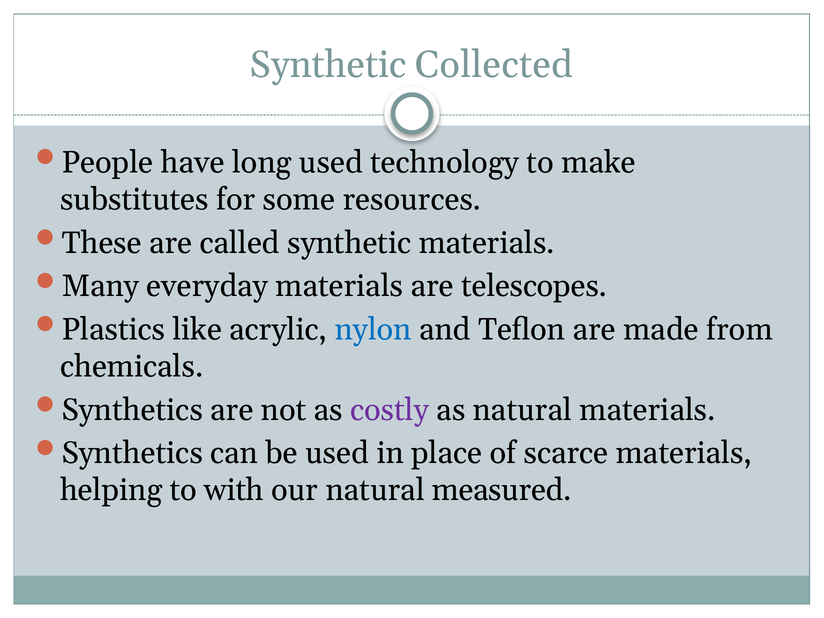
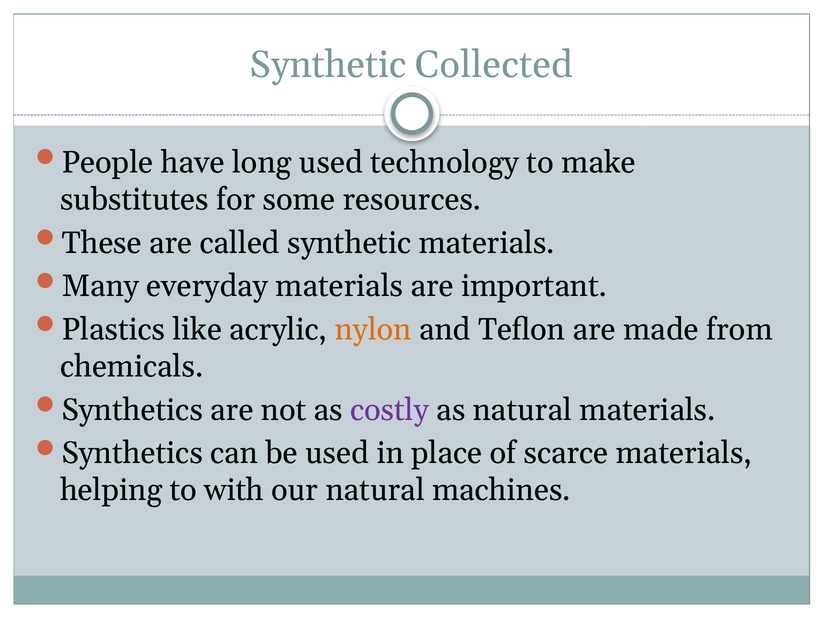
telescopes: telescopes -> important (534, 286)
nylon colour: blue -> orange (373, 329)
measured: measured -> machines (502, 490)
